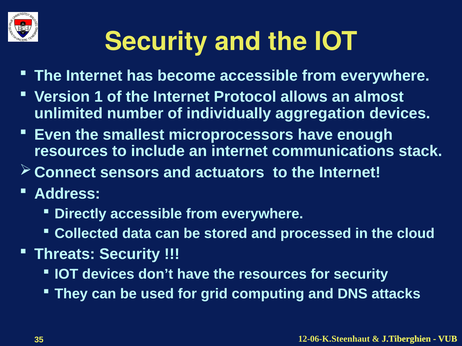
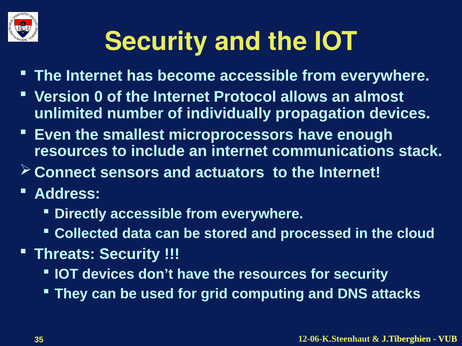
1: 1 -> 0 (98, 97)
aggregation: aggregation -> propagation (320, 114)
